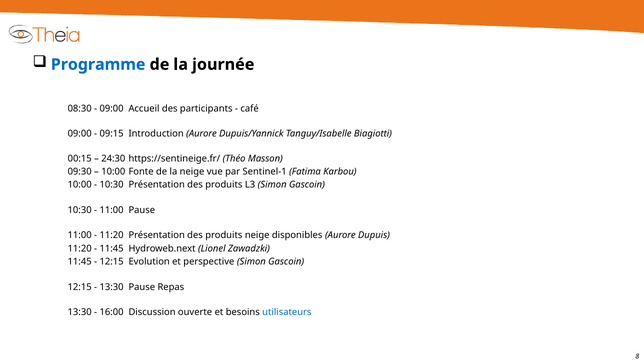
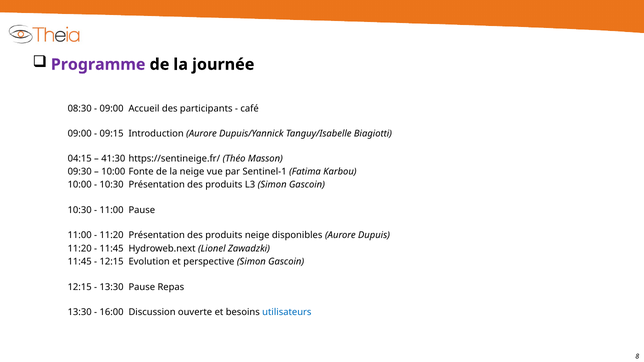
Programme colour: blue -> purple (98, 65)
00:15: 00:15 -> 04:15 (80, 159)
24:30: 24:30 -> 41:30 (113, 159)
